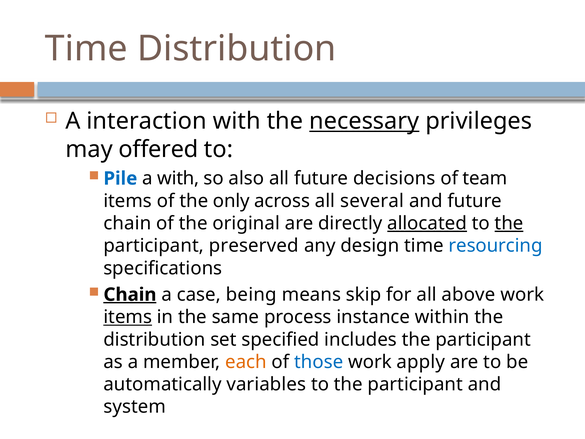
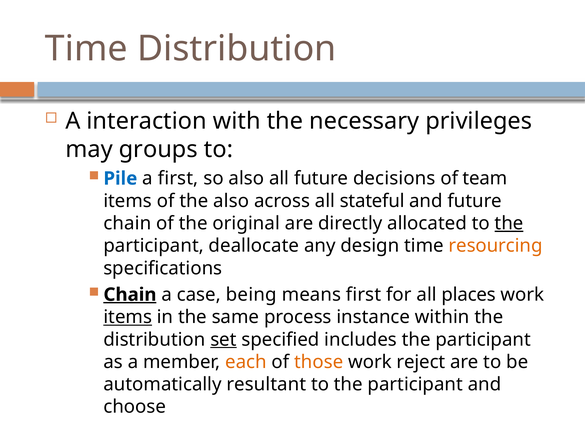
necessary underline: present -> none (364, 121)
offered: offered -> groups (158, 149)
a with: with -> first (178, 178)
the only: only -> also (231, 201)
several: several -> stateful (372, 201)
allocated underline: present -> none (427, 223)
preserved: preserved -> deallocate (254, 246)
resourcing colour: blue -> orange (496, 246)
means skip: skip -> first (363, 294)
above: above -> places (469, 294)
set underline: none -> present (223, 339)
those colour: blue -> orange (319, 362)
apply: apply -> reject (421, 362)
variables: variables -> resultant (266, 384)
system: system -> choose (135, 407)
